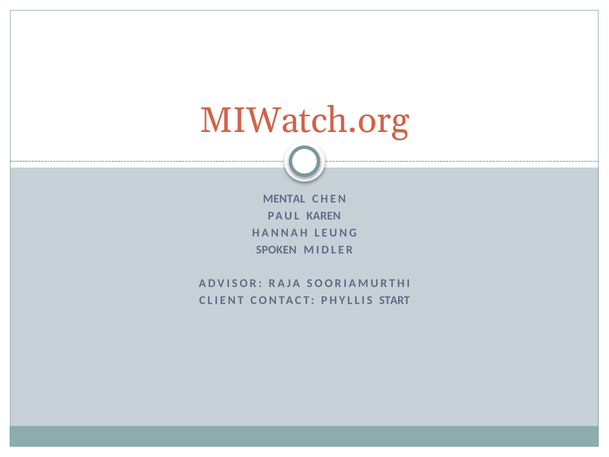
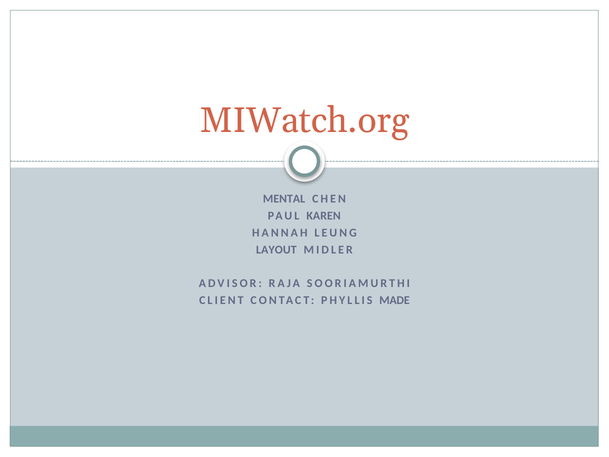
SPOKEN: SPOKEN -> LAYOUT (276, 249)
START: START -> MADE (394, 300)
